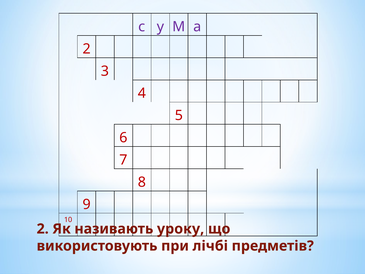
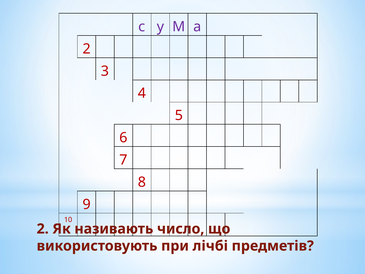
уроку: уроку -> число (181, 229)
